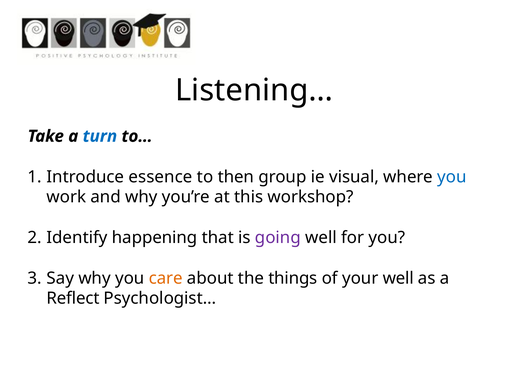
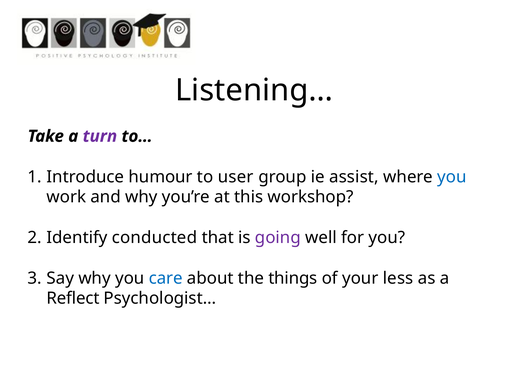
turn colour: blue -> purple (100, 136)
essence: essence -> humour (161, 177)
then: then -> user (236, 177)
visual: visual -> assist (354, 177)
happening: happening -> conducted (155, 238)
care colour: orange -> blue (166, 278)
your well: well -> less (398, 278)
